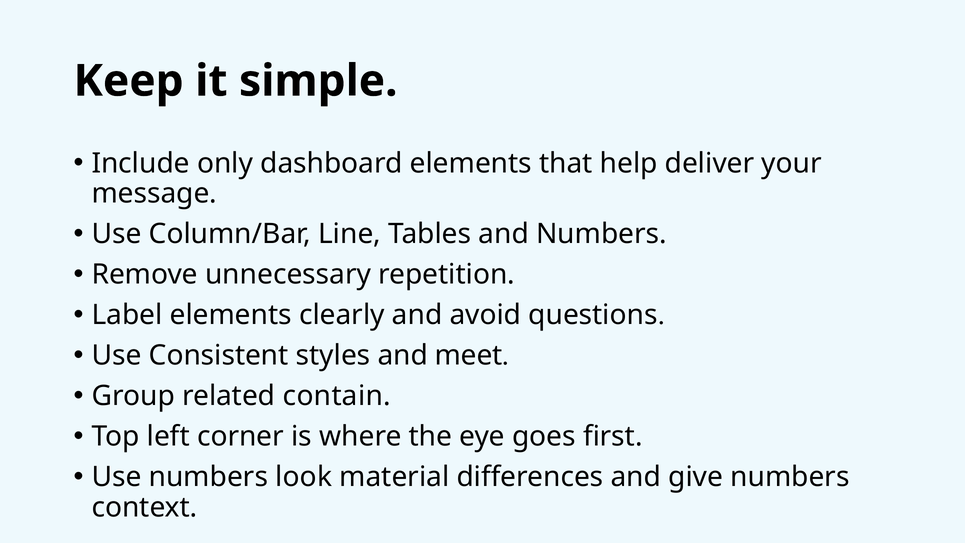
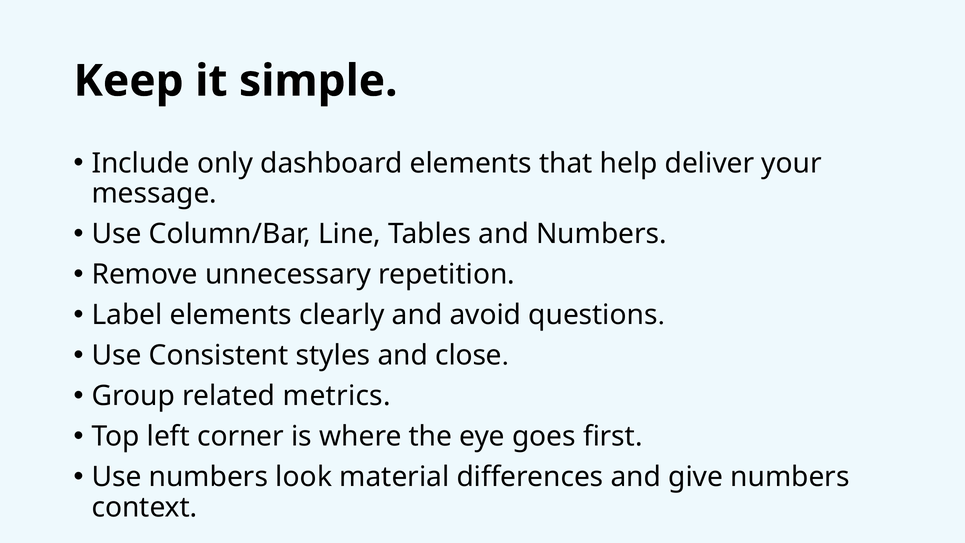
meet: meet -> close (469, 355)
contain: contain -> metrics (337, 396)
